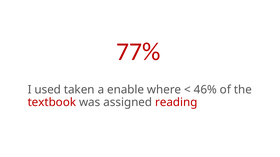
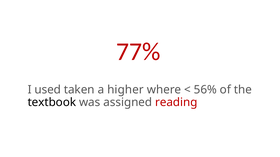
enable: enable -> higher (126, 90)
46%: 46% -> 56% (205, 90)
textbook colour: red -> black (52, 103)
